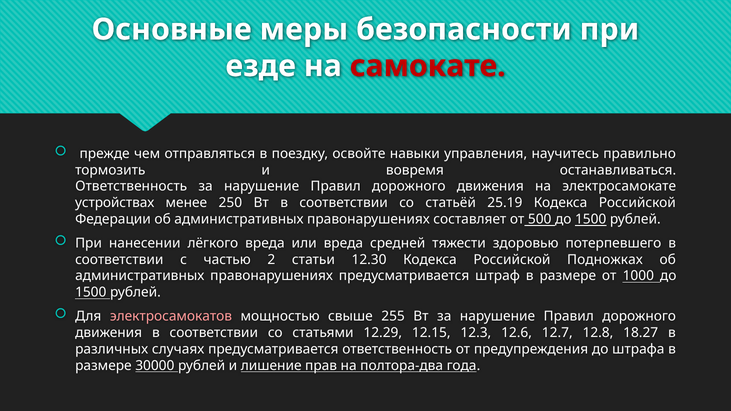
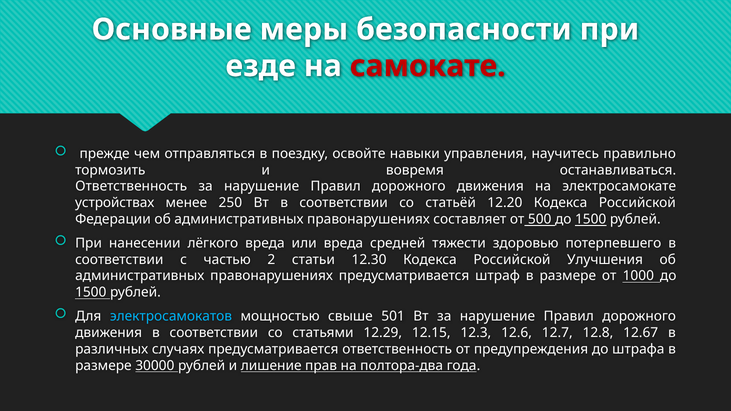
25.19: 25.19 -> 12.20 (505, 203)
Подножках: Подножках -> Улучшения (605, 260)
электросамокатов colour: pink -> light blue (171, 316)
255: 255 -> 501 (393, 316)
18.27: 18.27 -> 12.67 (641, 333)
